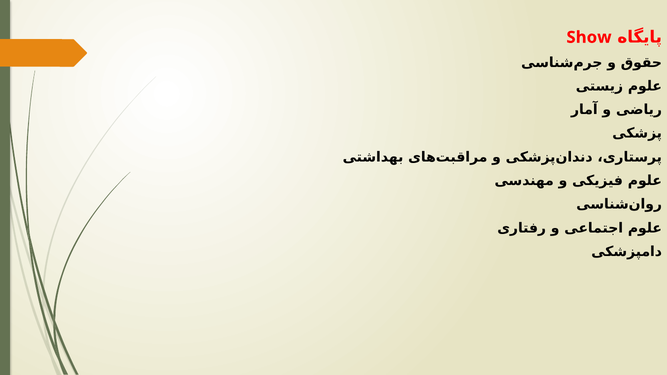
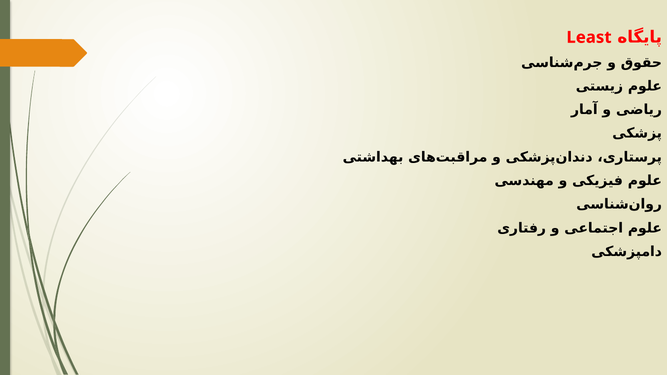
Show: Show -> Least (589, 37)
